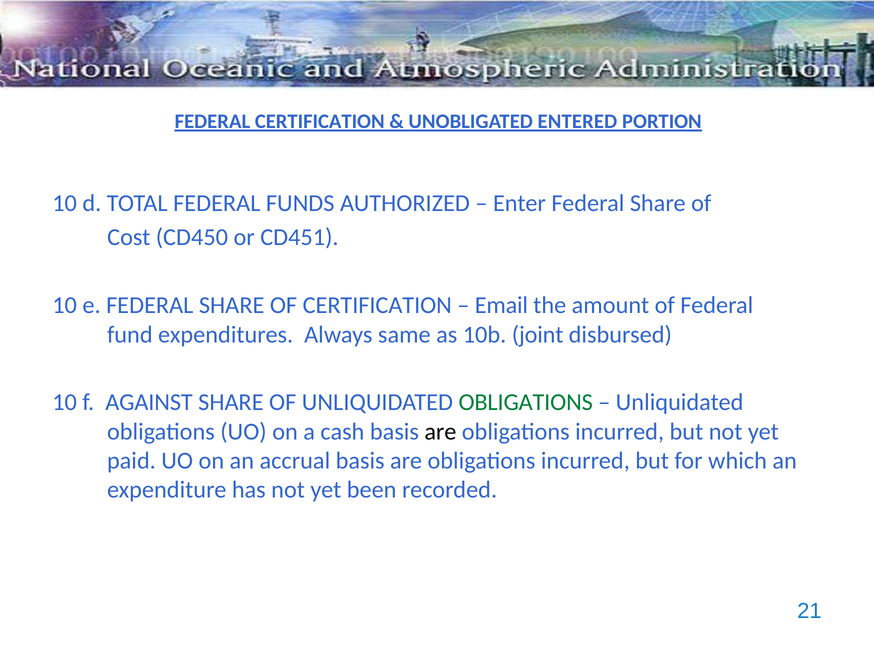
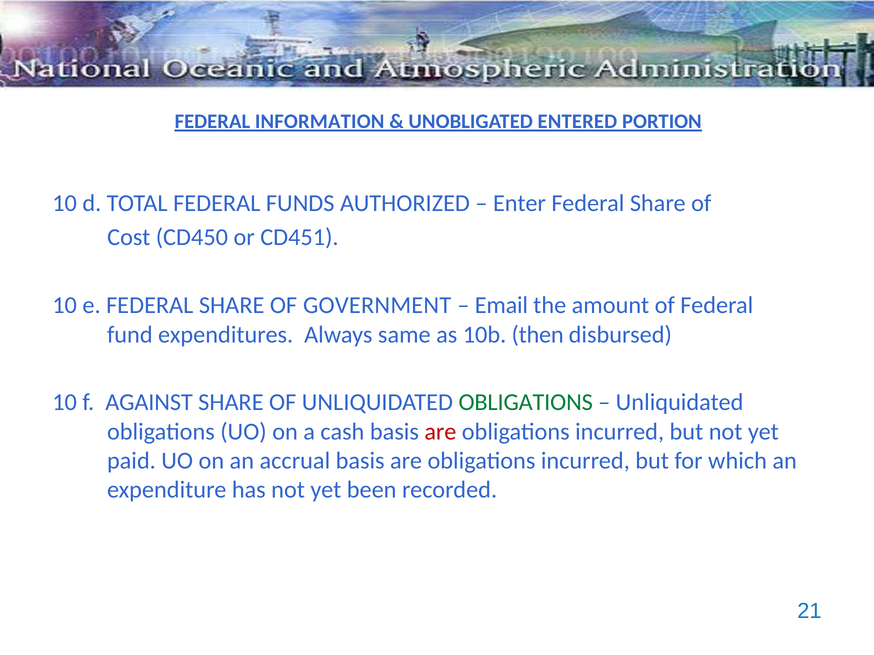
FEDERAL CERTIFICATION: CERTIFICATION -> INFORMATION (320, 122)
OF CERTIFICATION: CERTIFICATION -> GOVERNMENT (377, 306)
joint: joint -> then (538, 335)
are colour: black -> red (440, 432)
